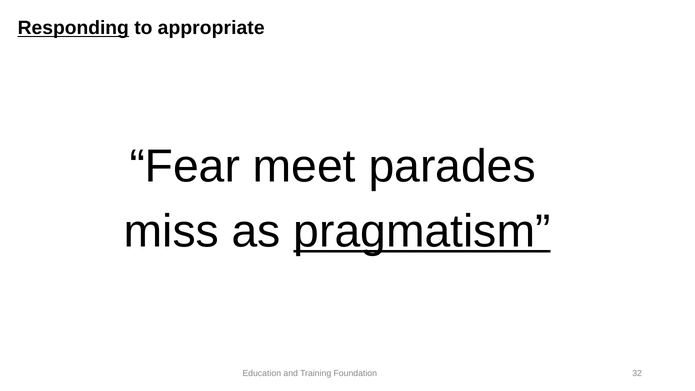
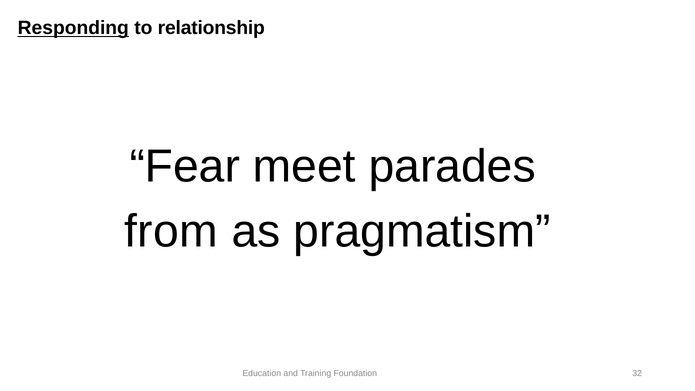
appropriate: appropriate -> relationship (211, 28)
miss: miss -> from (171, 231)
pragmatism underline: present -> none (422, 231)
